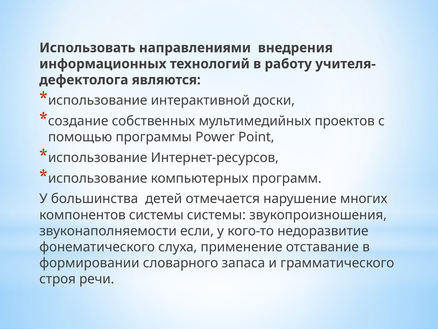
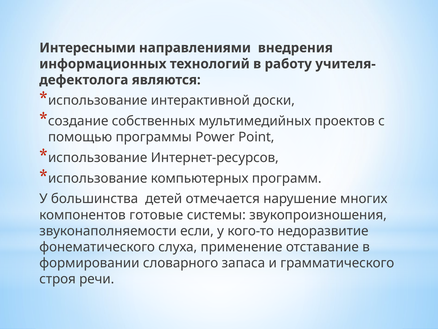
Использовать: Использовать -> Интересными (87, 48)
компонентов системы: системы -> готовые (156, 215)
